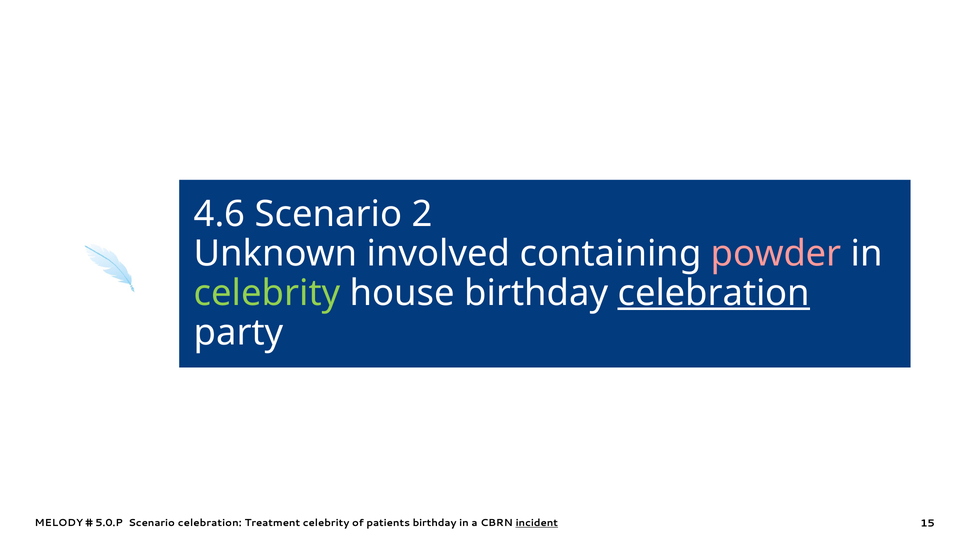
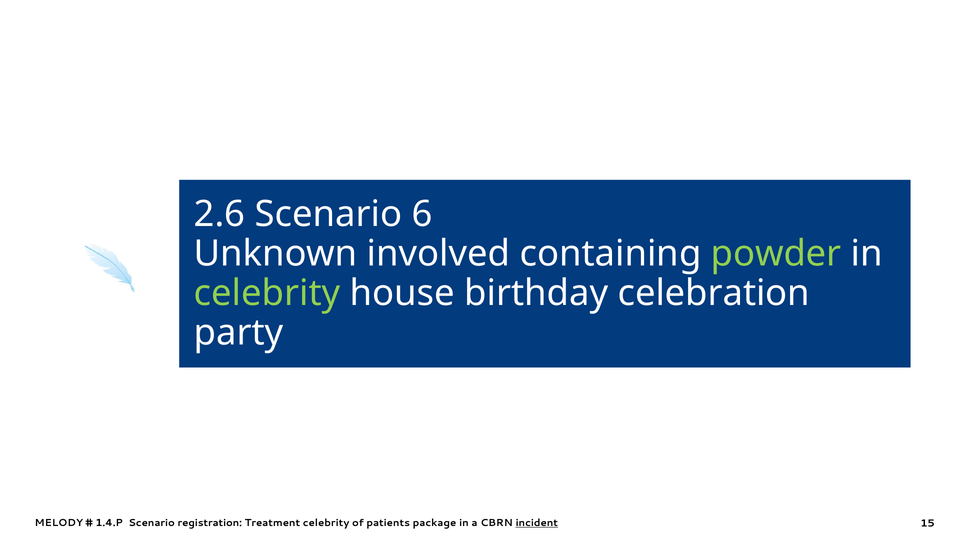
4.6: 4.6 -> 2.6 (220, 214)
2: 2 -> 6 (422, 214)
powder colour: pink -> light green (776, 254)
celebration underline: present -> none (714, 293)
5.0.P: 5.0.P -> 1.4.P (109, 523)
Scenario celebration: celebration -> registration (210, 523)
patients birthday: birthday -> package (434, 523)
